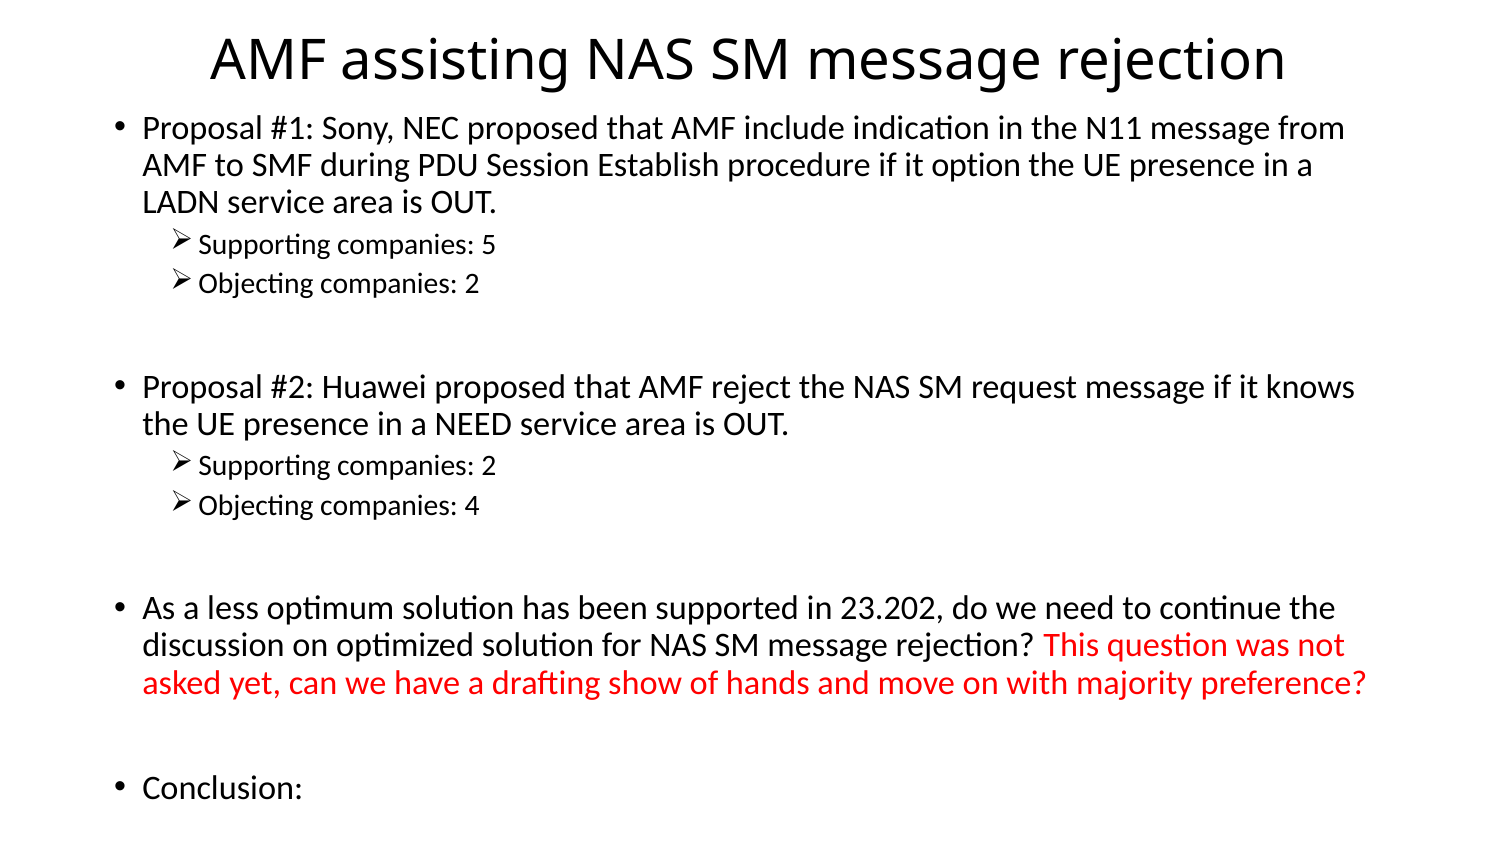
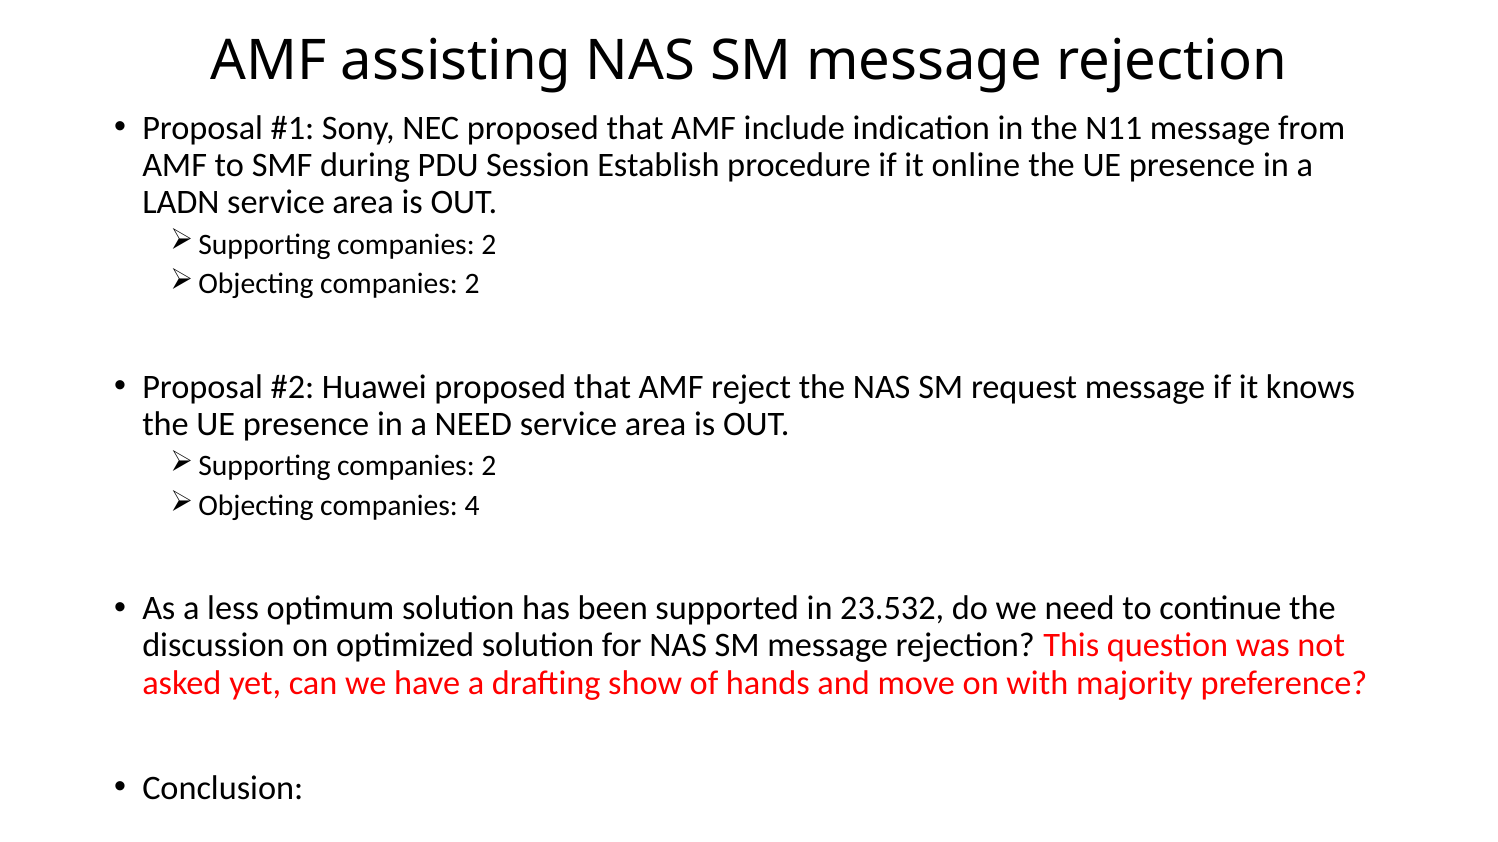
option: option -> online (976, 165)
5: 5 -> 2 (489, 245)
23.202: 23.202 -> 23.532 (892, 609)
